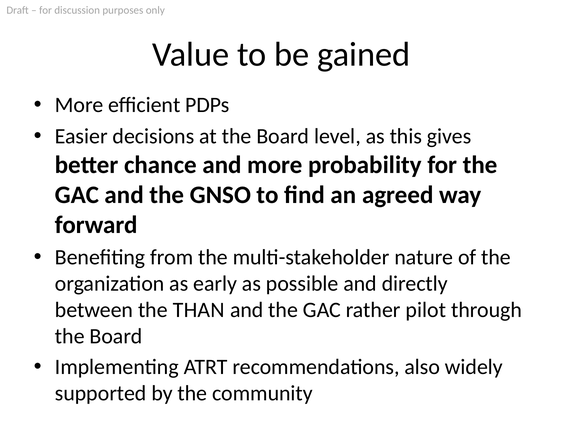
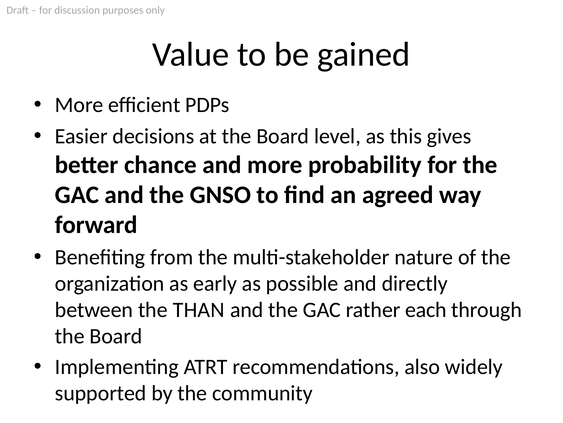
pilot: pilot -> each (426, 309)
